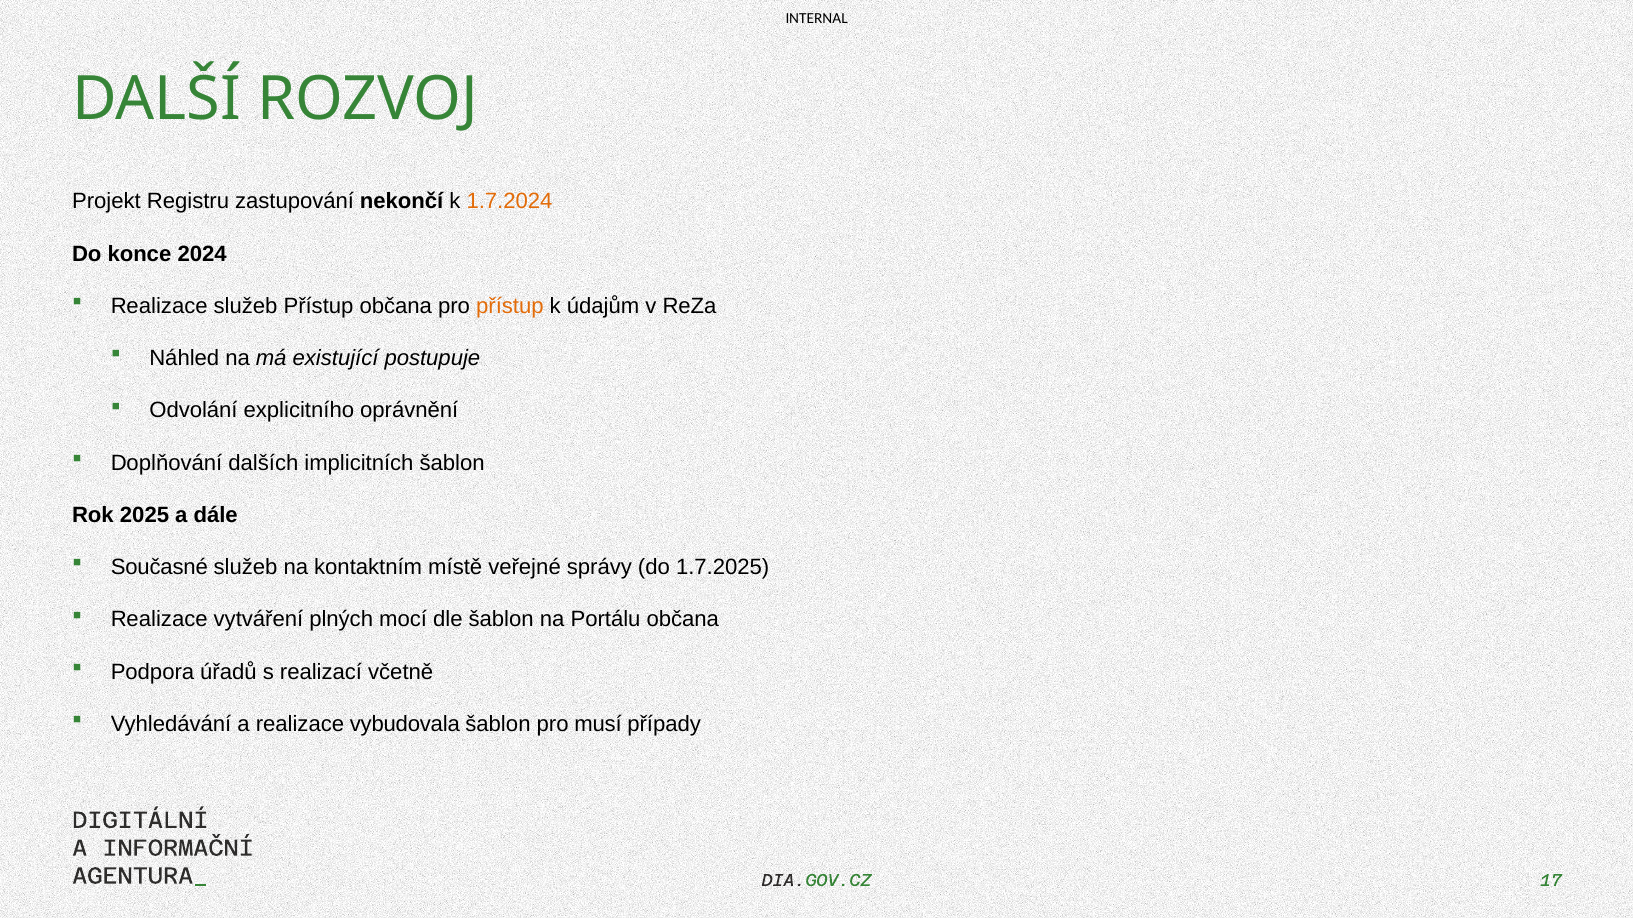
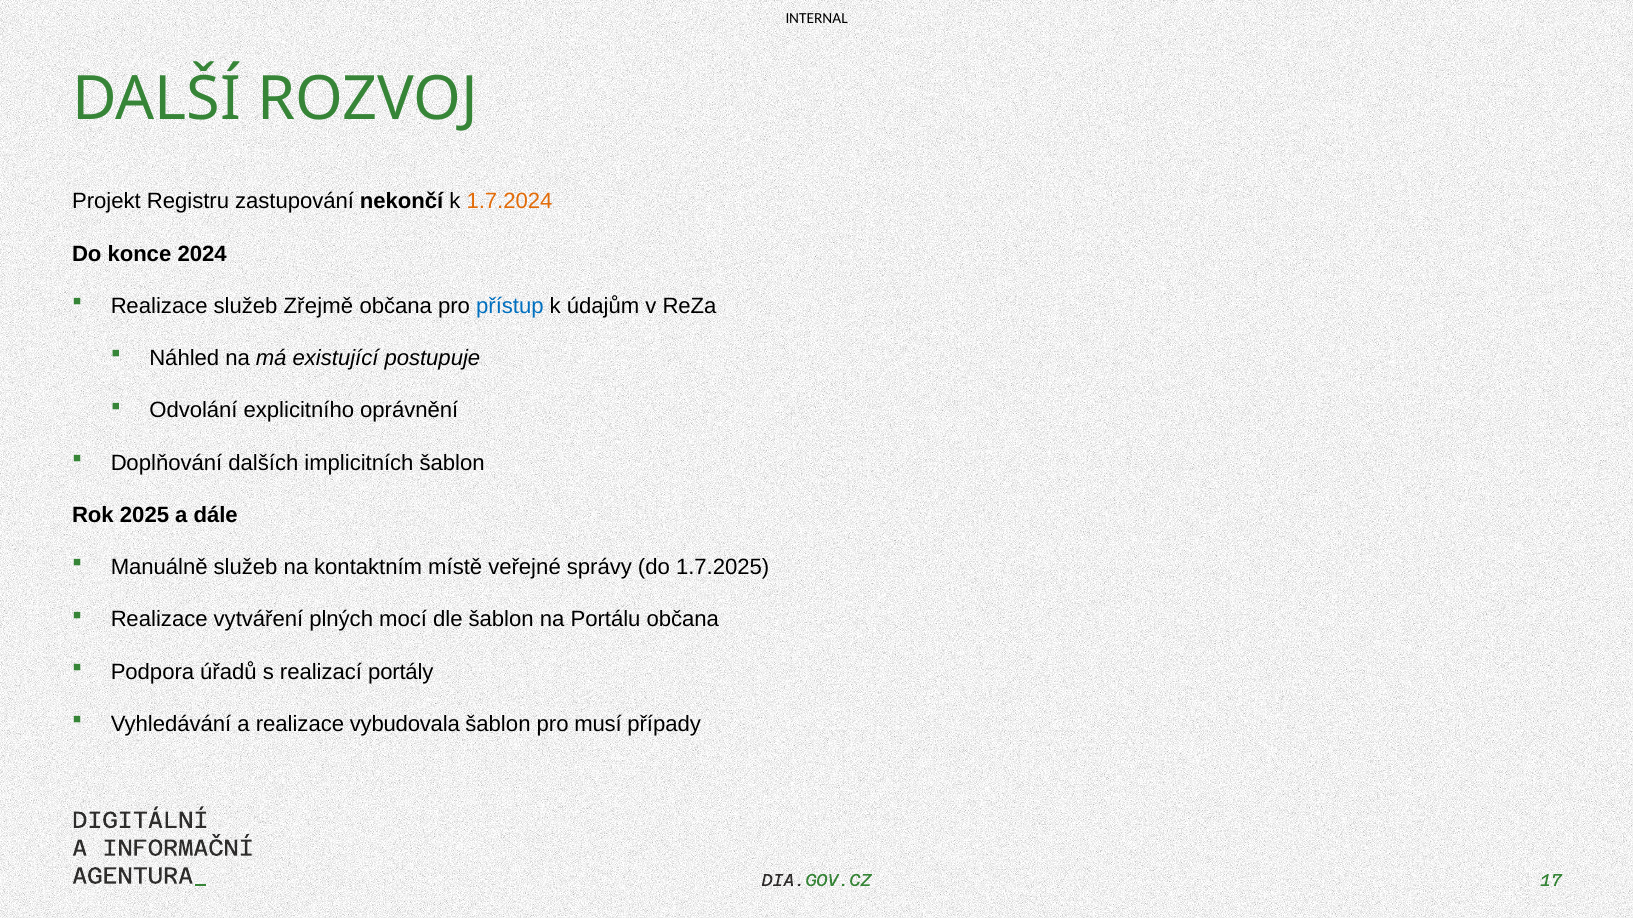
služeb Přístup: Přístup -> Zřejmě (318, 306)
přístup colour: orange -> blue (510, 306)
Současné: Současné -> Manuálně (159, 568)
včetně: včetně -> portály (401, 672)
